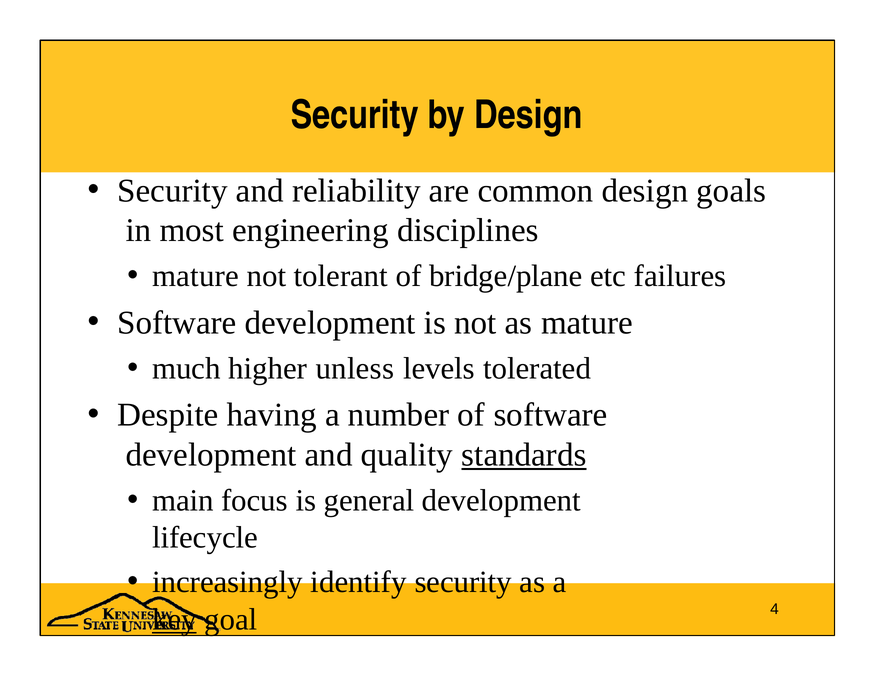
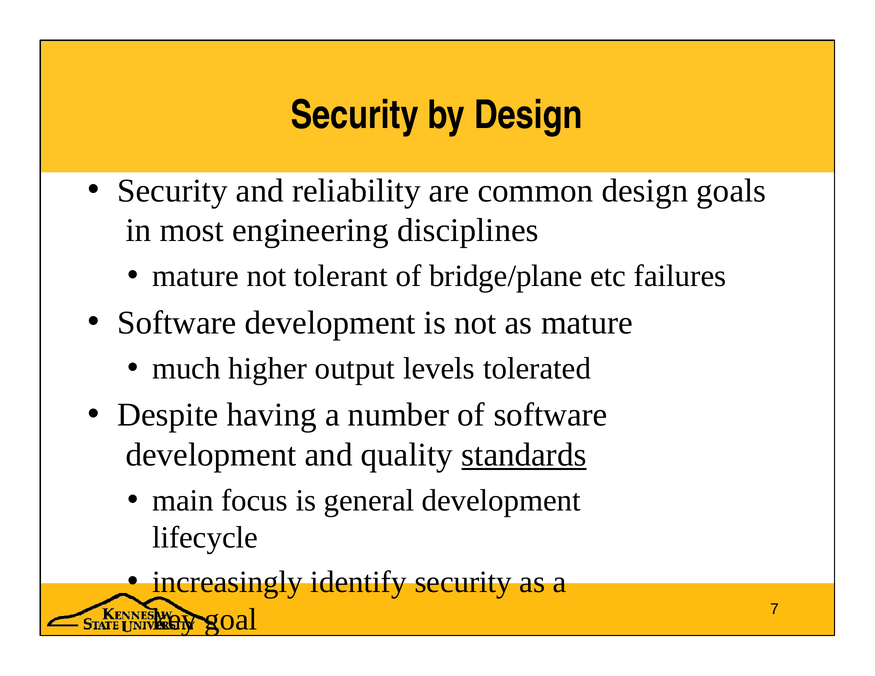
unless: unless -> output (355, 369)
key underline: present -> none (174, 620)
4: 4 -> 7 (774, 609)
